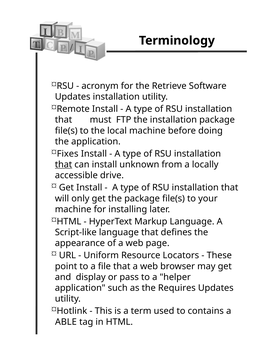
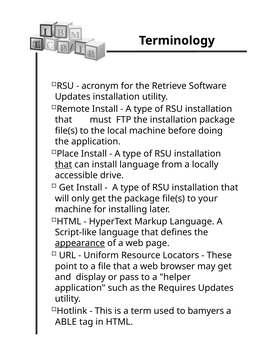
Fixes: Fixes -> Place (68, 154)
install unknown: unknown -> language (139, 164)
appearance underline: none -> present (80, 243)
contains: contains -> bamyers (206, 311)
